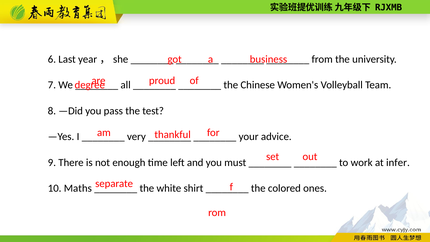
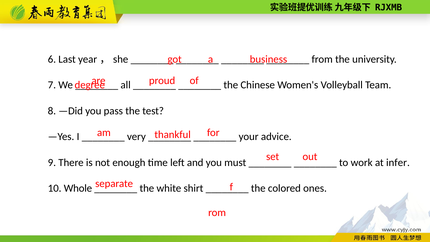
Maths: Maths -> Whole (78, 188)
